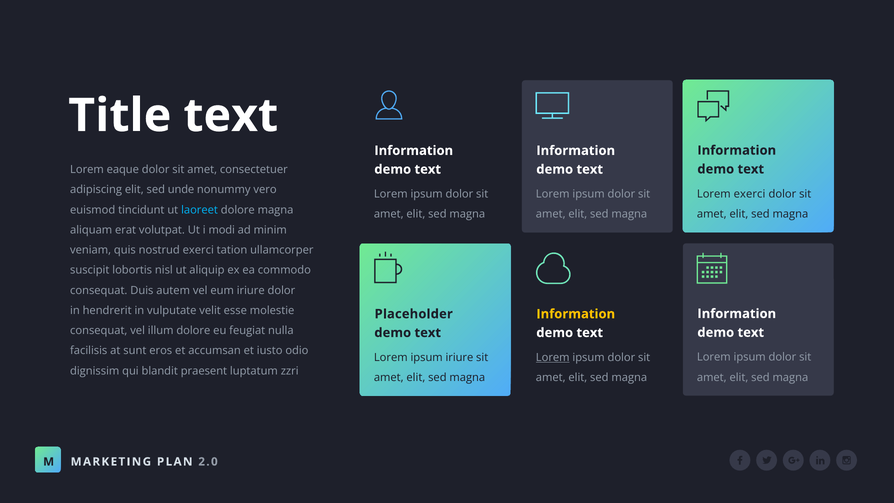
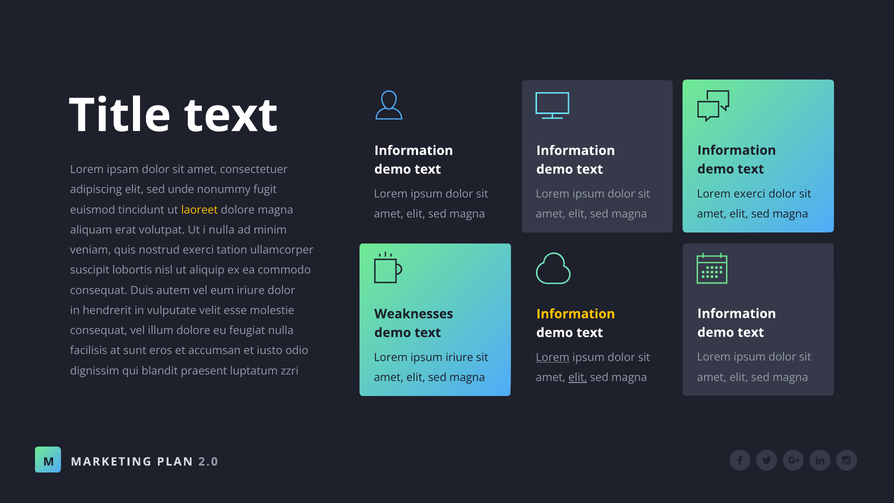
eaque: eaque -> ipsam (123, 170)
vero: vero -> fugit (265, 190)
laoreet colour: light blue -> yellow (200, 210)
i modi: modi -> nulla (222, 230)
Placeholder: Placeholder -> Weaknesses (414, 314)
elit underline: none -> present (578, 378)
